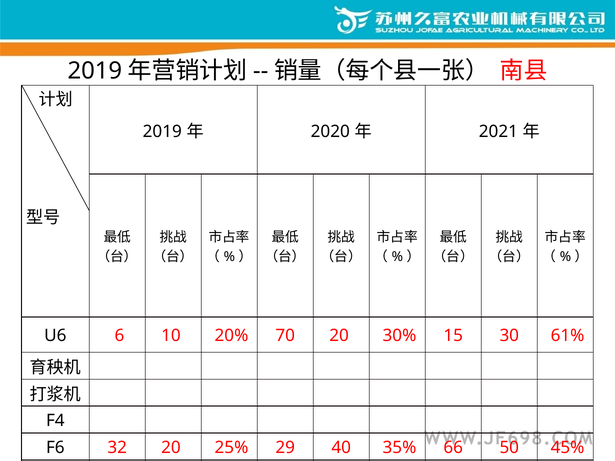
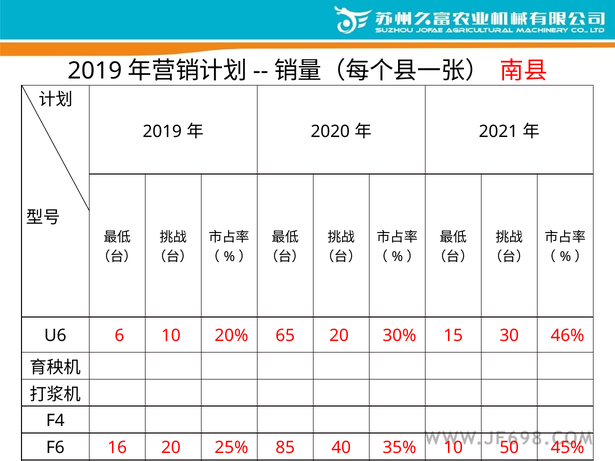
70: 70 -> 65 (285, 336)
61%: 61% -> 46% (568, 336)
32: 32 -> 16 (117, 448)
29: 29 -> 85 (285, 448)
35% 66: 66 -> 10 (453, 448)
